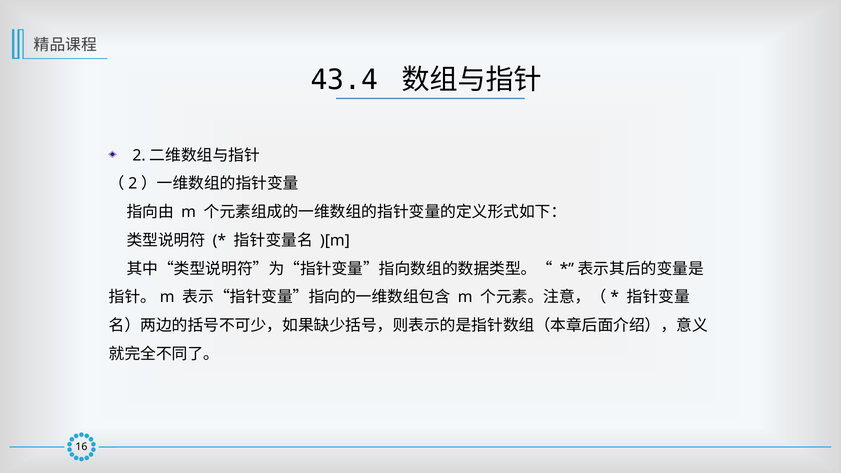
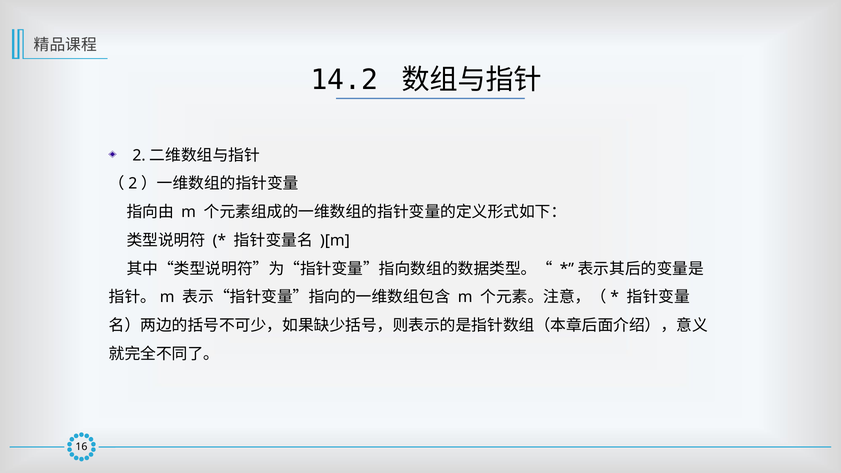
43.4: 43.4 -> 14.2 (344, 80)
